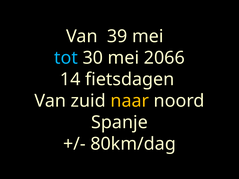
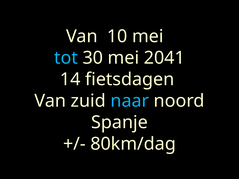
39: 39 -> 10 (117, 36)
2066: 2066 -> 2041 (164, 58)
naar colour: yellow -> light blue (130, 101)
